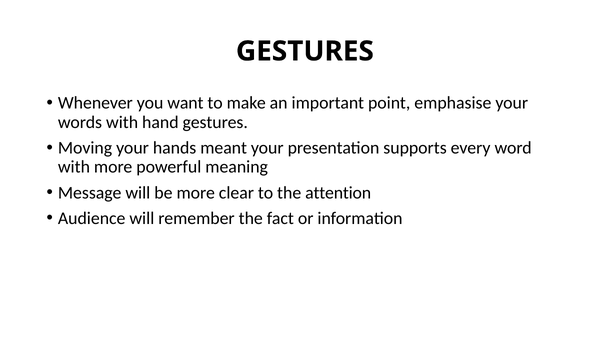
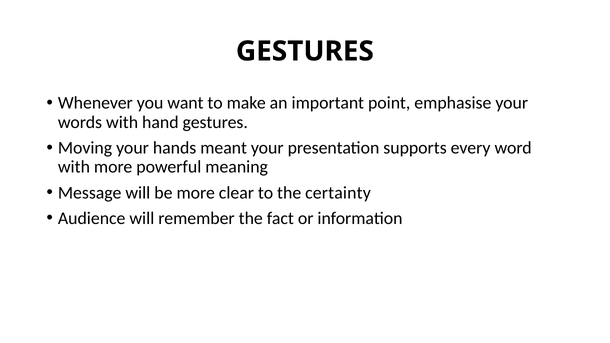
attention: attention -> certainty (338, 193)
